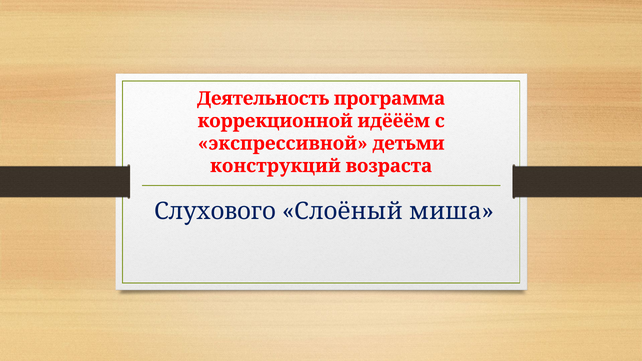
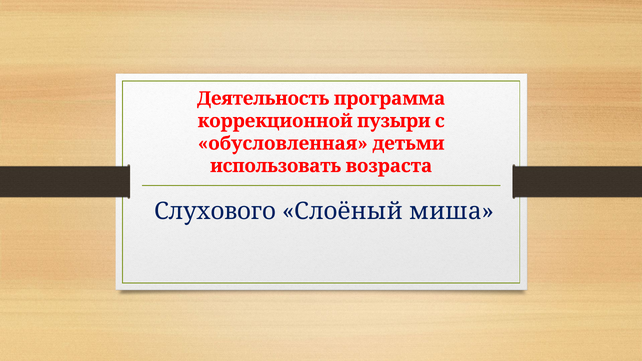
идёёём: идёёём -> пузыри (394, 121)
экспрессивной: экспрессивной -> обусловленная (283, 144)
конструкций: конструкций -> использовать (276, 166)
